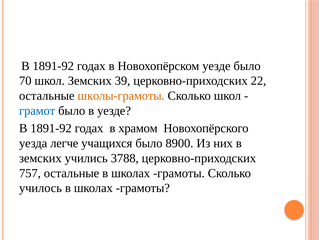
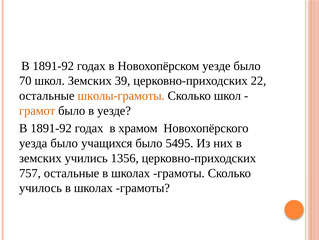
грамот colour: blue -> orange (37, 110)
уезда легче: легче -> было (64, 143)
8900: 8900 -> 5495 (179, 143)
3788: 3788 -> 1356 (125, 158)
